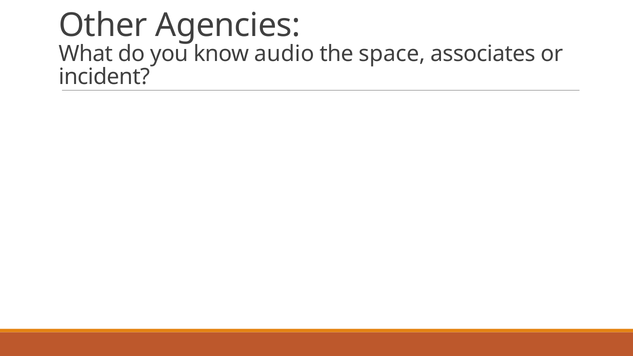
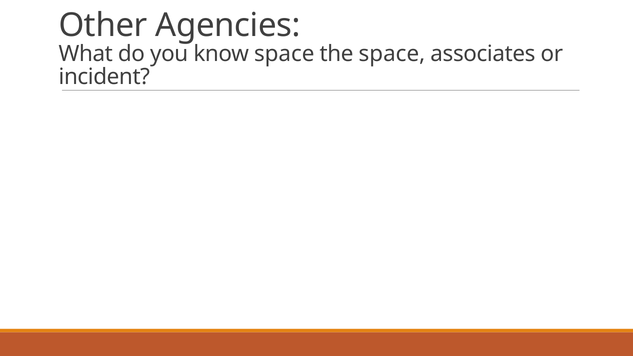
know audio: audio -> space (284, 54)
